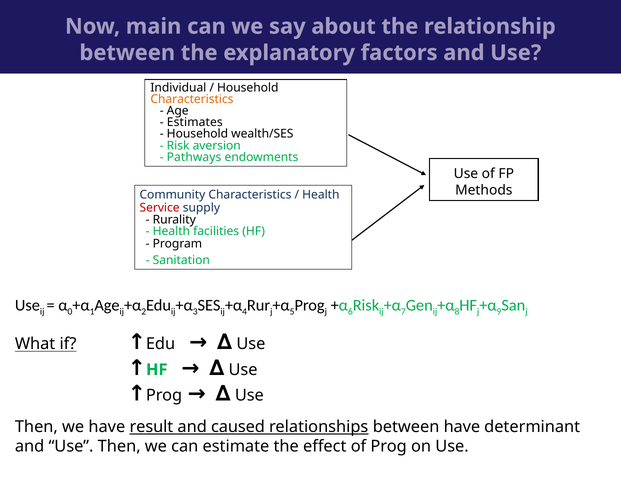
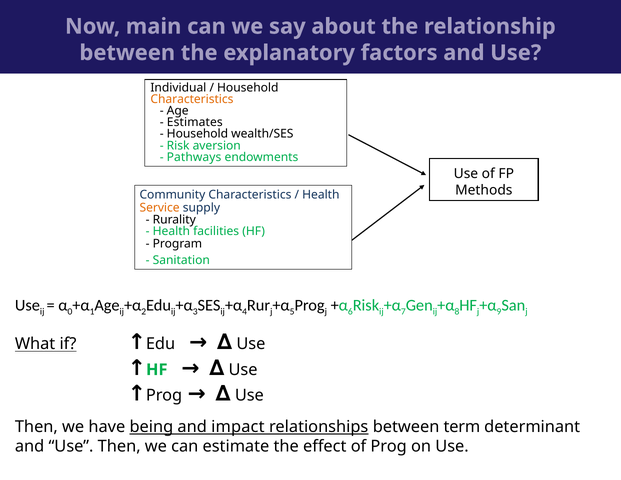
Service colour: red -> orange (160, 208)
result: result -> being (151, 427)
caused: caused -> impact (238, 427)
between have: have -> term (462, 427)
